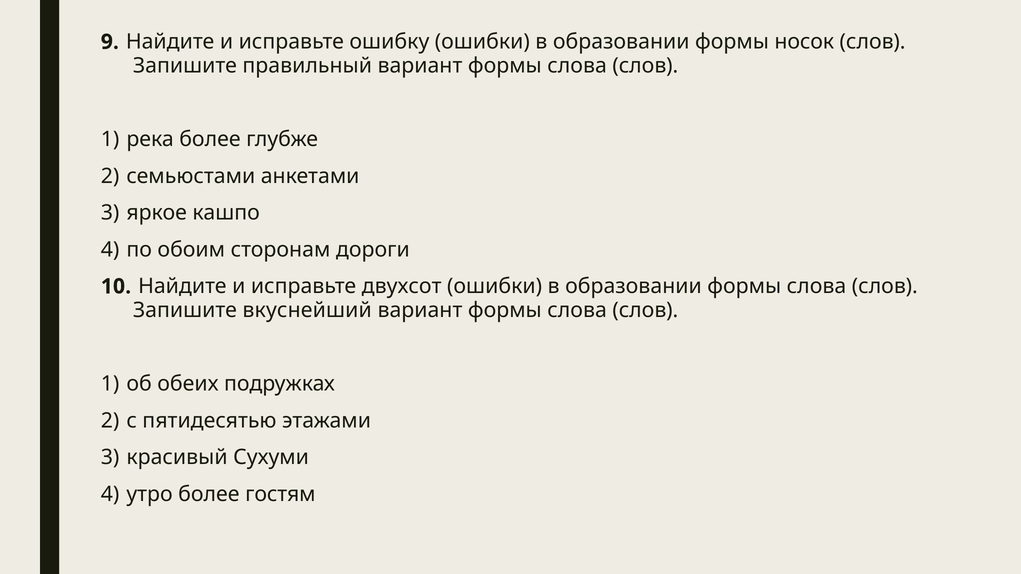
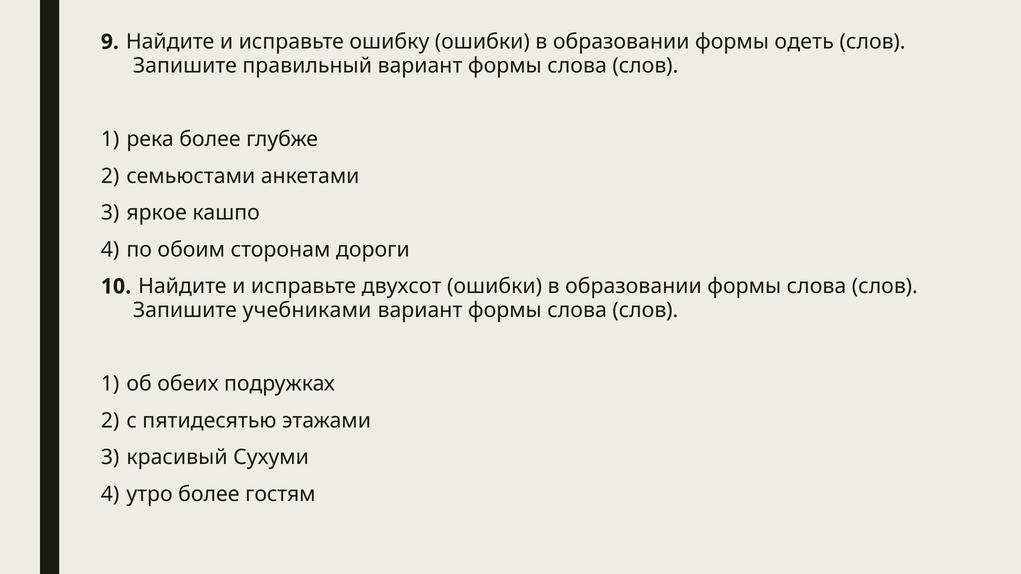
носок: носок -> одеть (804, 42)
вкуснейший: вкуснейший -> учебниками (307, 311)
